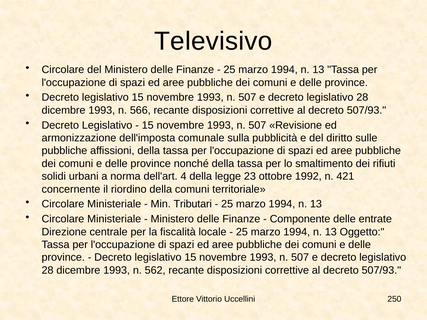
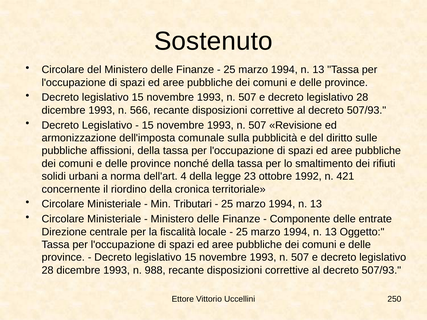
Televisivo: Televisivo -> Sostenuto (213, 41)
della comuni: comuni -> cronica (192, 189)
562: 562 -> 988 (155, 270)
